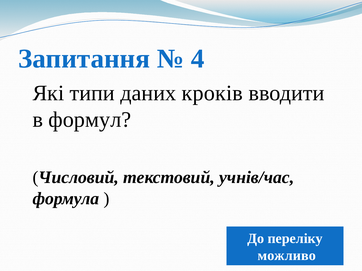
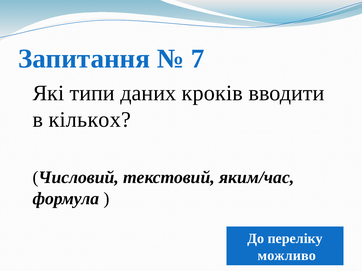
4: 4 -> 7 (198, 59)
формул: формул -> кількох (90, 120)
учнів/час: учнів/час -> яким/час (257, 178)
